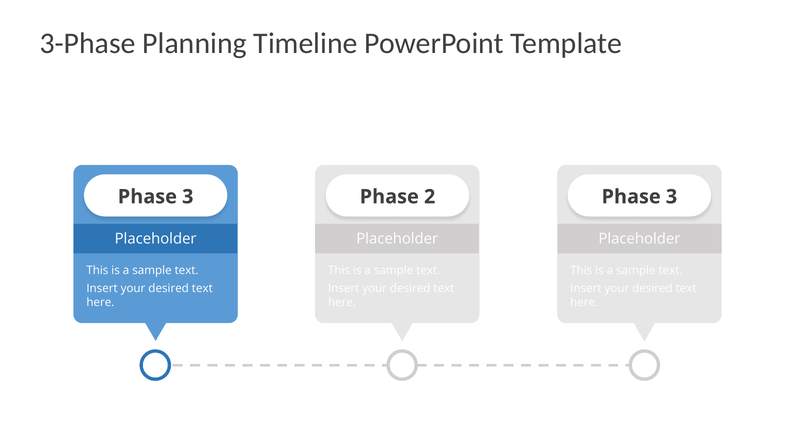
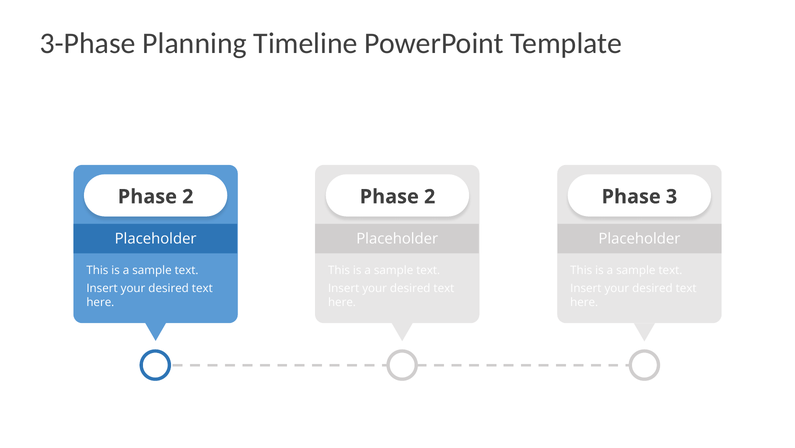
3: 3 -> 2 (188, 196)
